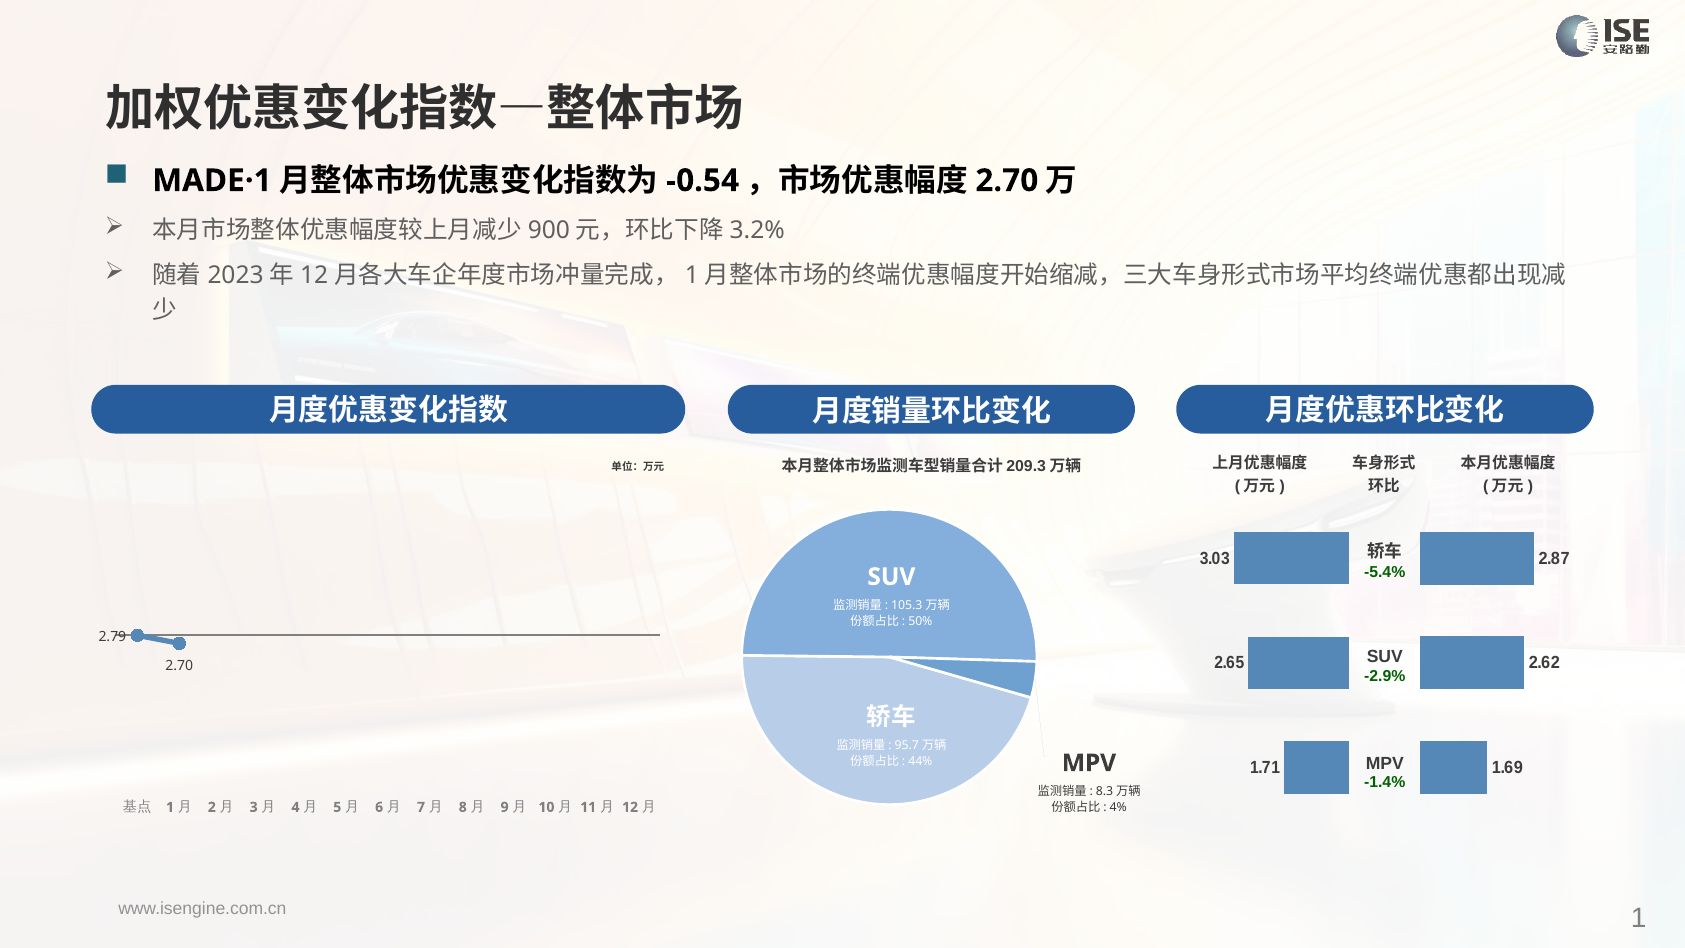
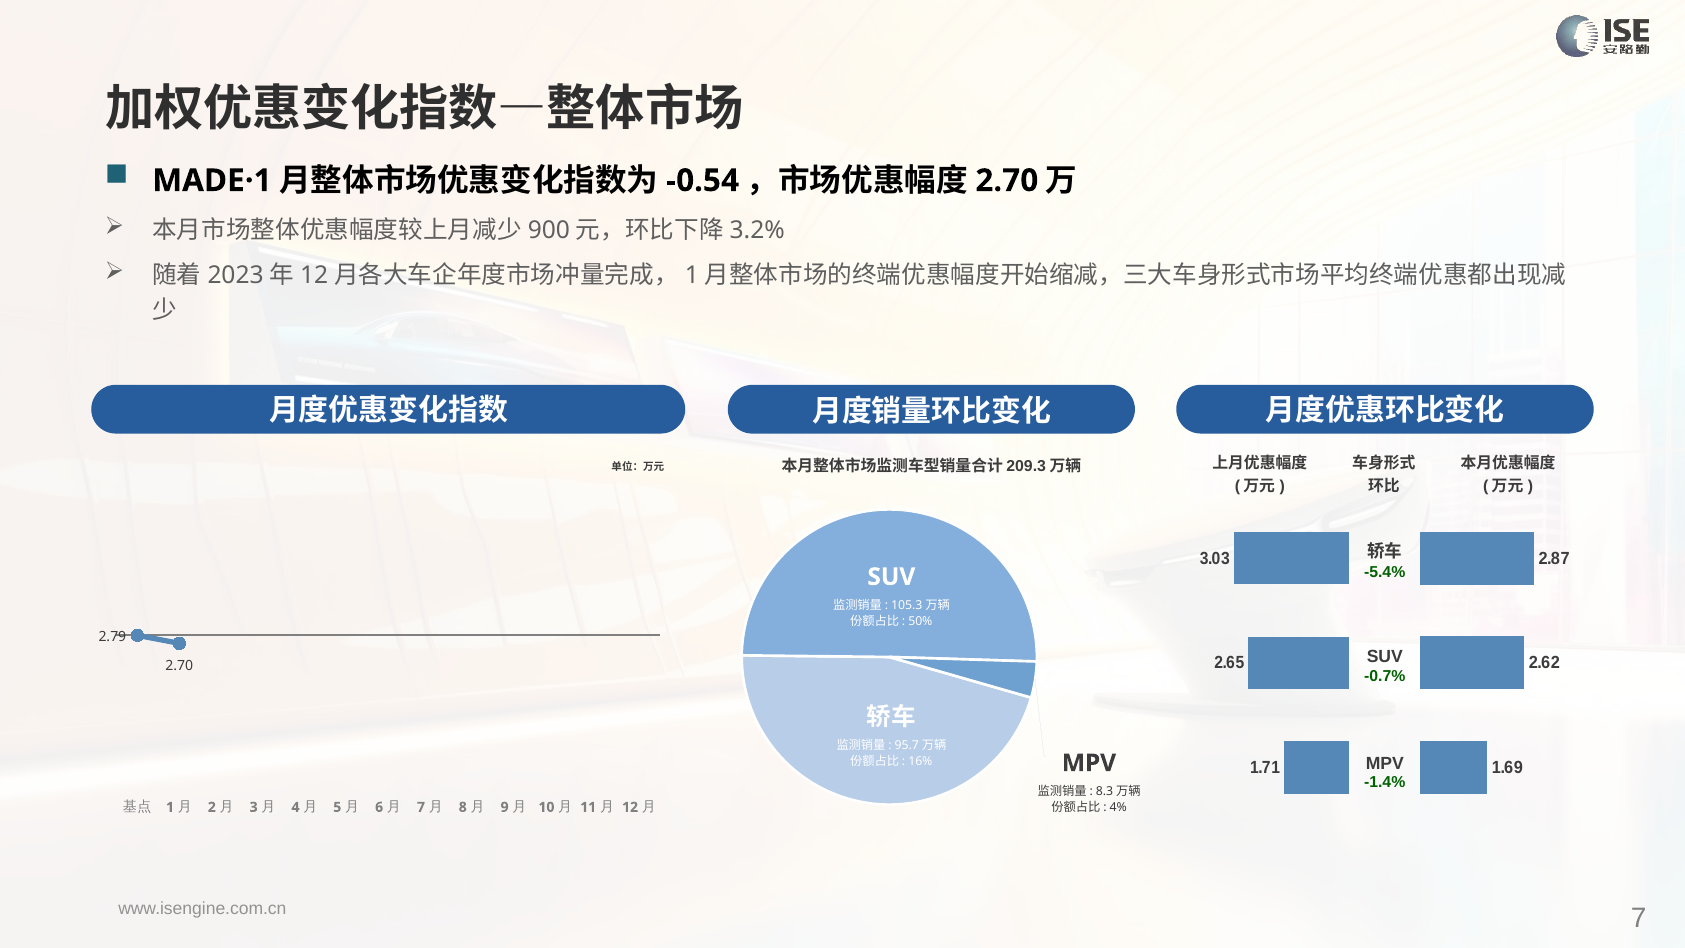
-2.9%: -2.9% -> -0.7% (1385, 676)
44%: 44% -> 16% (920, 762)
1: 1 -> 7 (1639, 918)
